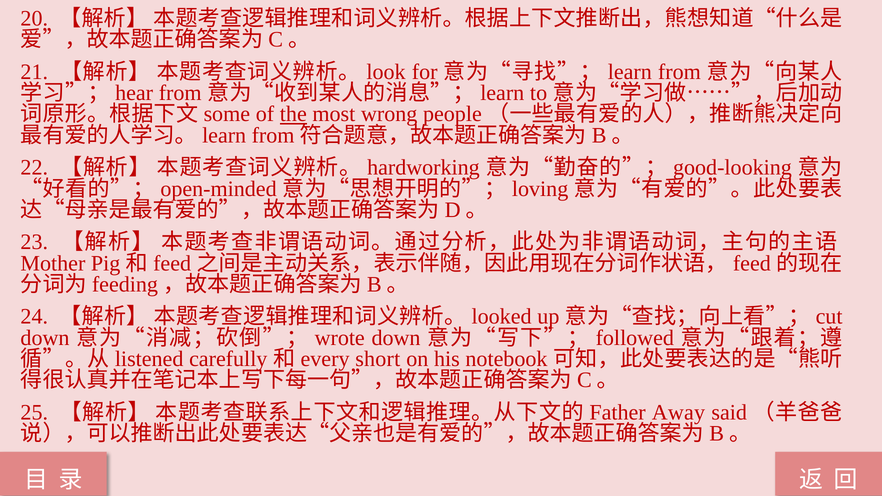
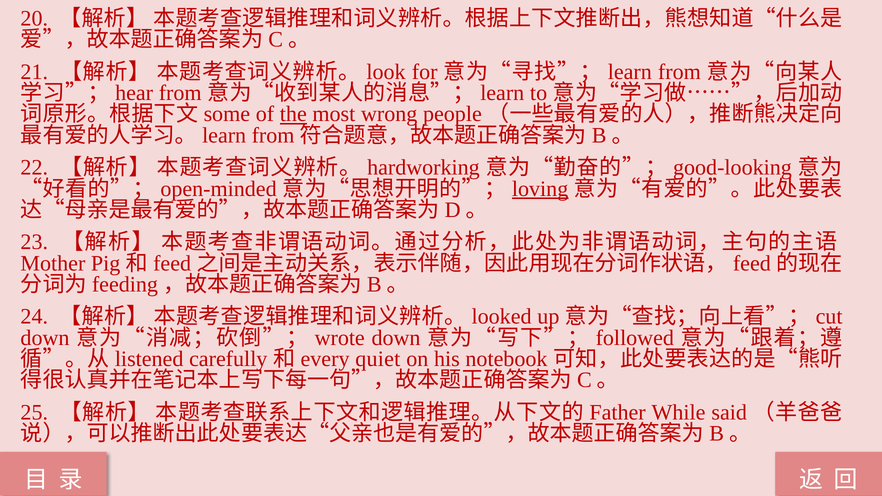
loving underline: none -> present (540, 189)
short: short -> quiet (378, 359)
Away: Away -> While (679, 412)
